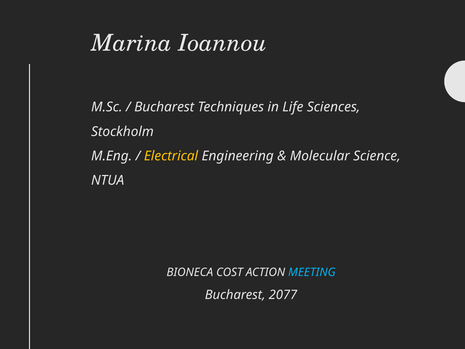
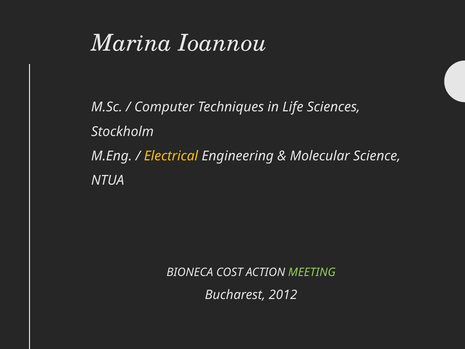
Bucharest: Bucharest -> Computer (164, 107)
MEETING colour: light blue -> light green (312, 272)
2077: 2077 -> 2012 (283, 295)
